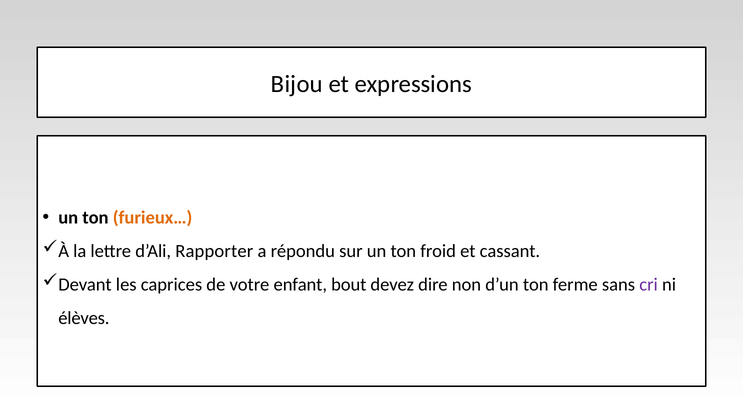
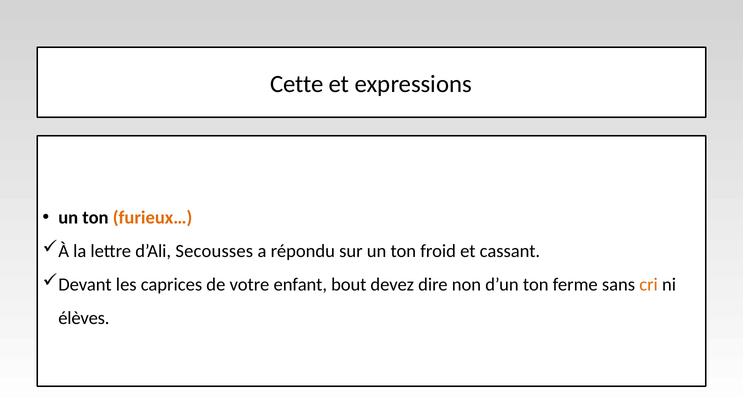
Bijou: Bijou -> Cette (297, 84)
Rapporter: Rapporter -> Secousses (214, 251)
cri colour: purple -> orange (649, 285)
